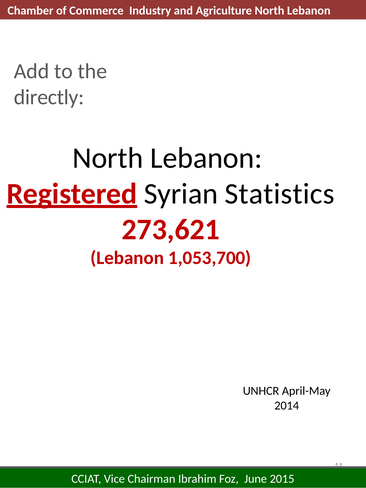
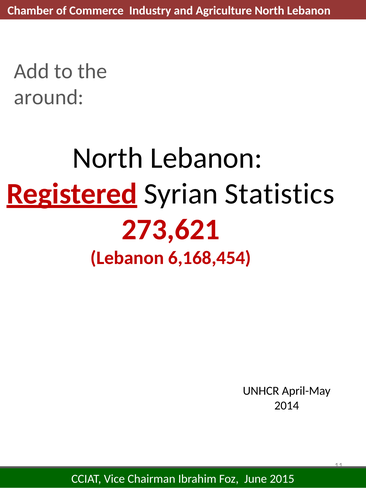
directly: directly -> around (49, 97)
1,053,700: 1,053,700 -> 6,168,454 (210, 258)
